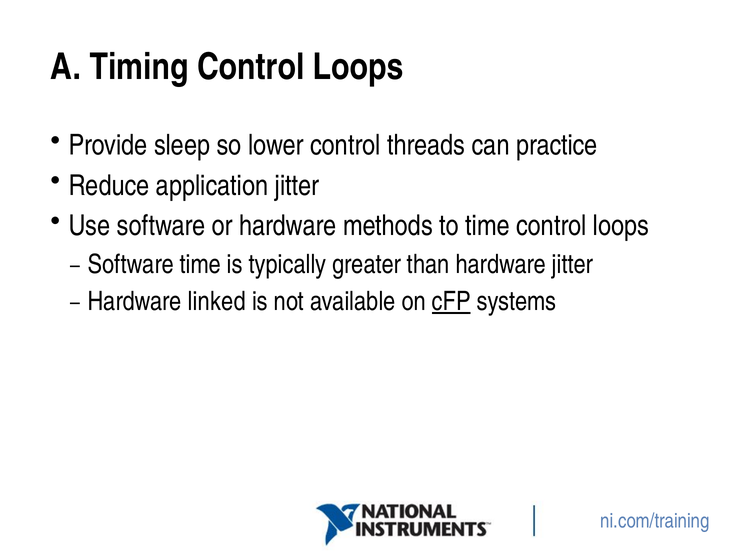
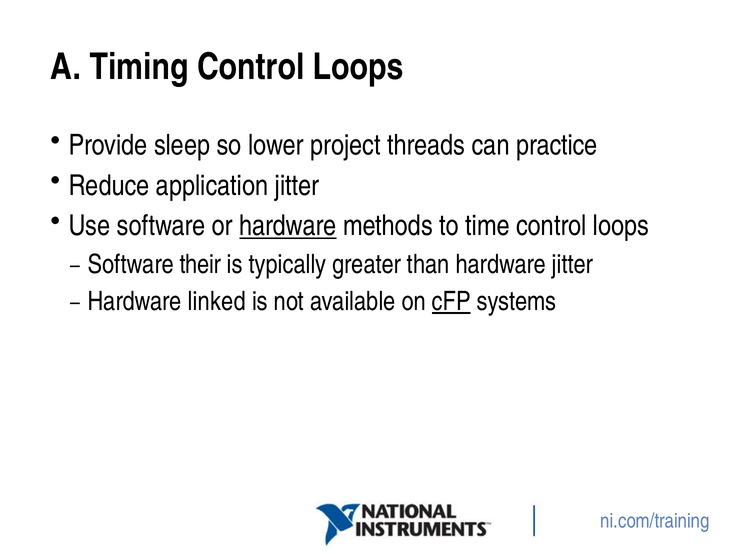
lower control: control -> project (345, 145)
hardware underline: none -> present (288, 226)
time: time -> their (200, 264)
